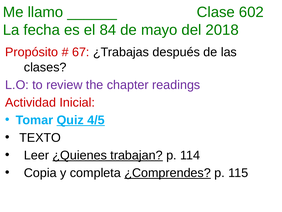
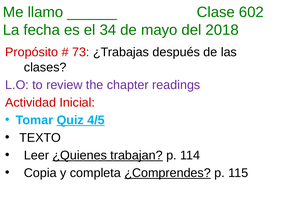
84: 84 -> 34 (108, 30)
67: 67 -> 73 (81, 52)
